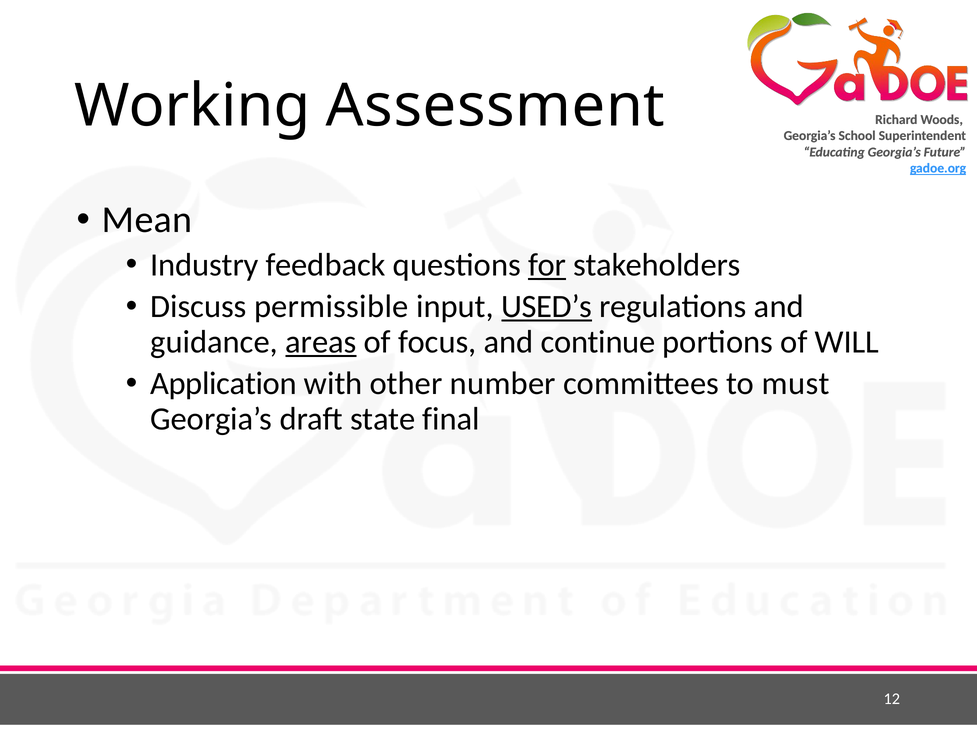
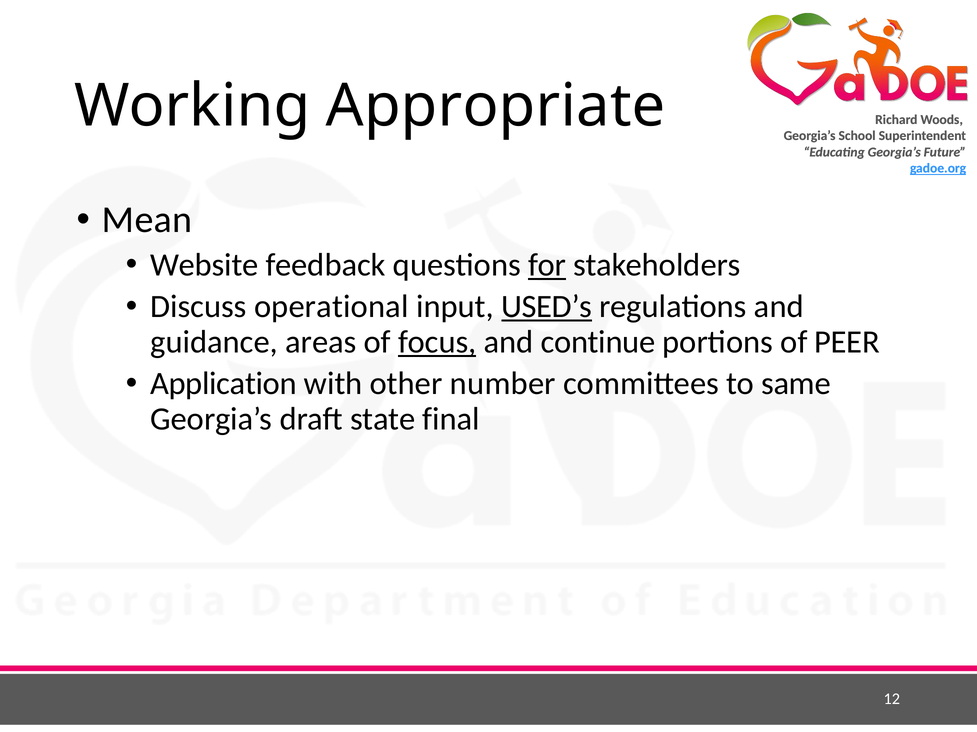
Assessment: Assessment -> Appropriate (496, 106)
Industry: Industry -> Website (204, 265)
permissible: permissible -> operational (331, 307)
areas underline: present -> none (321, 342)
focus underline: none -> present (437, 342)
WILL: WILL -> PEER (847, 342)
must: must -> same (796, 384)
